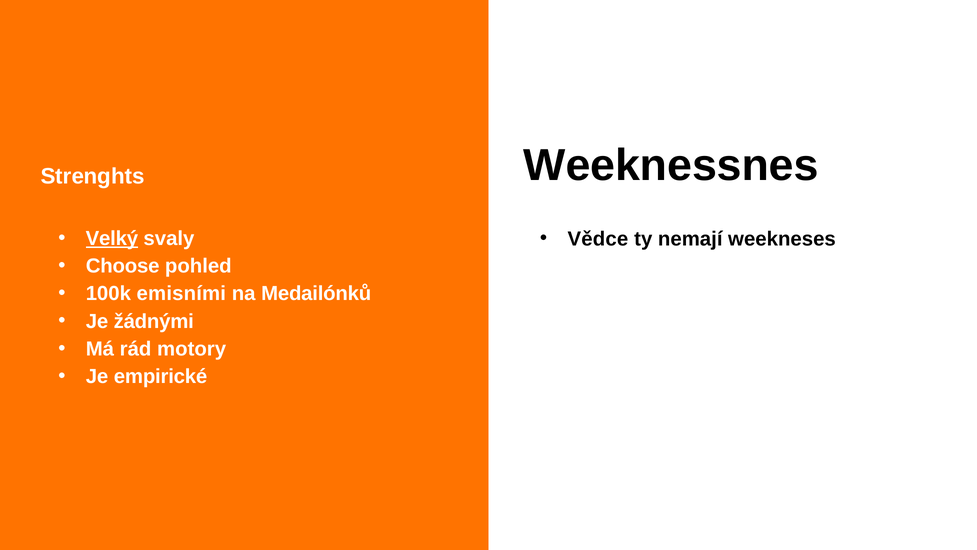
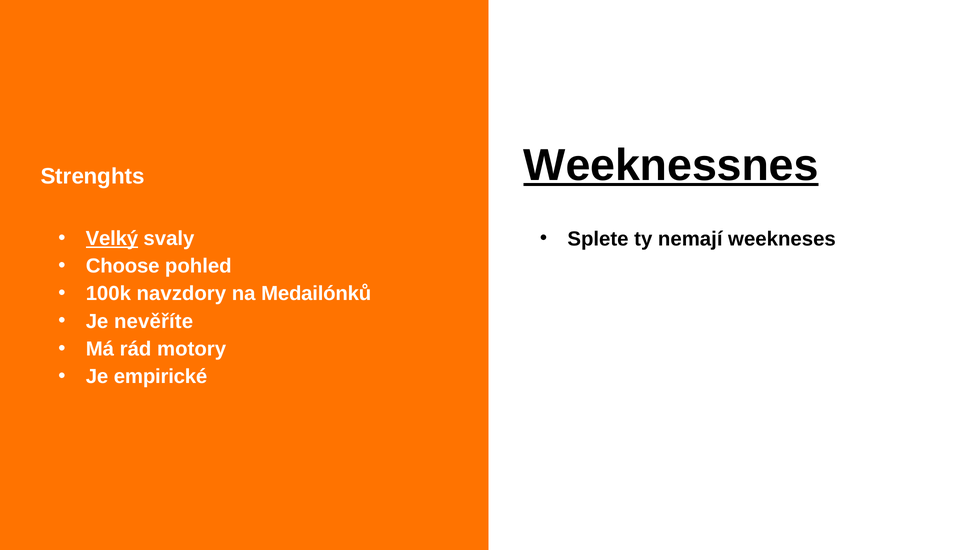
Weeknessnes underline: none -> present (671, 165)
Vědce: Vědce -> Splete (598, 239)
emisními: emisními -> navzdory (181, 293)
žádnými: žádnými -> nevěříte (154, 321)
